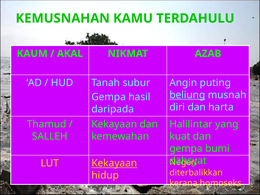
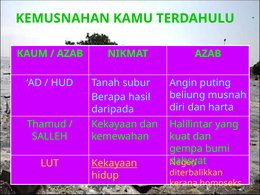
AKAL: AKAL -> AZAB (70, 54)
beliung underline: present -> none (187, 95)
Gempa: Gempa -> Berapa (109, 97)
